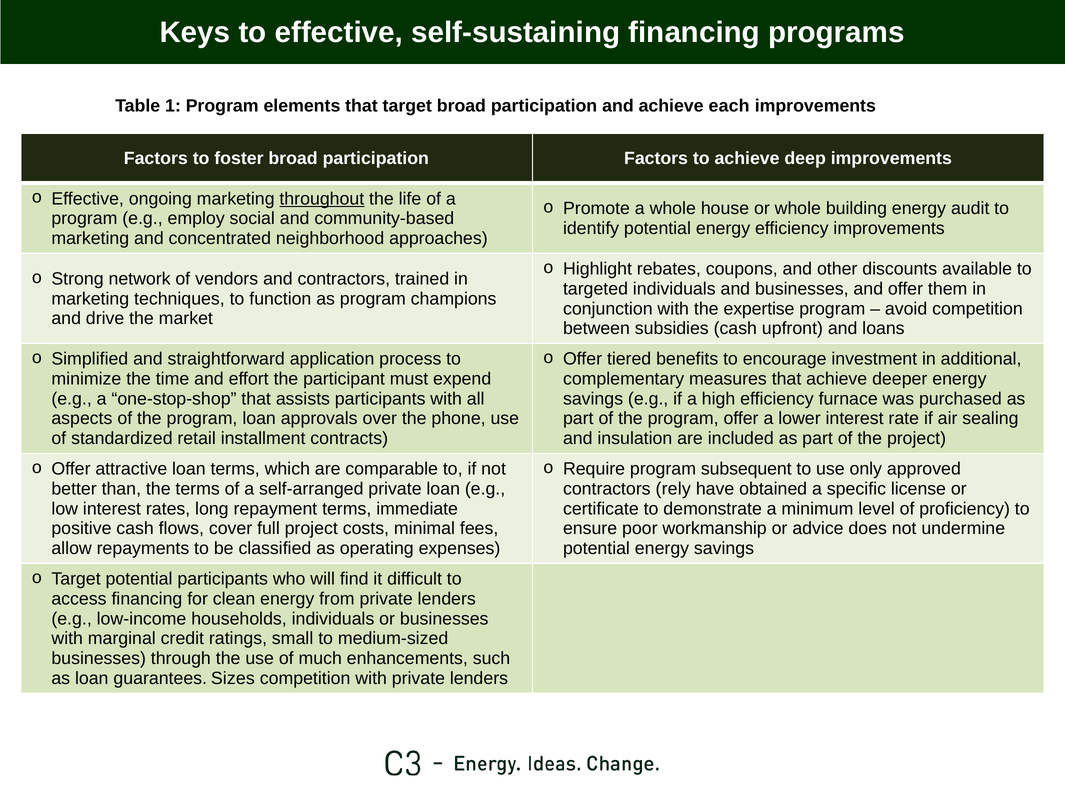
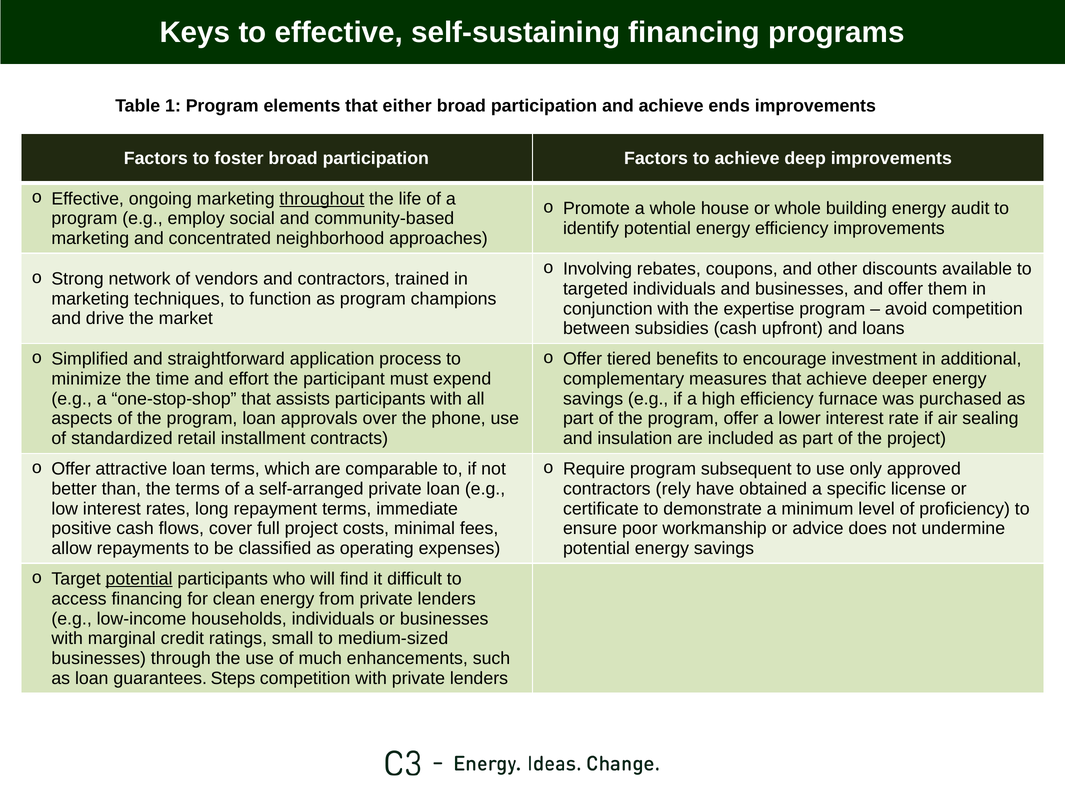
that target: target -> either (407, 106)
each: each -> ends (729, 106)
Highlight: Highlight -> Involving (598, 269)
potential underline: none -> present (139, 580)
Sizes: Sizes -> Steps (233, 679)
